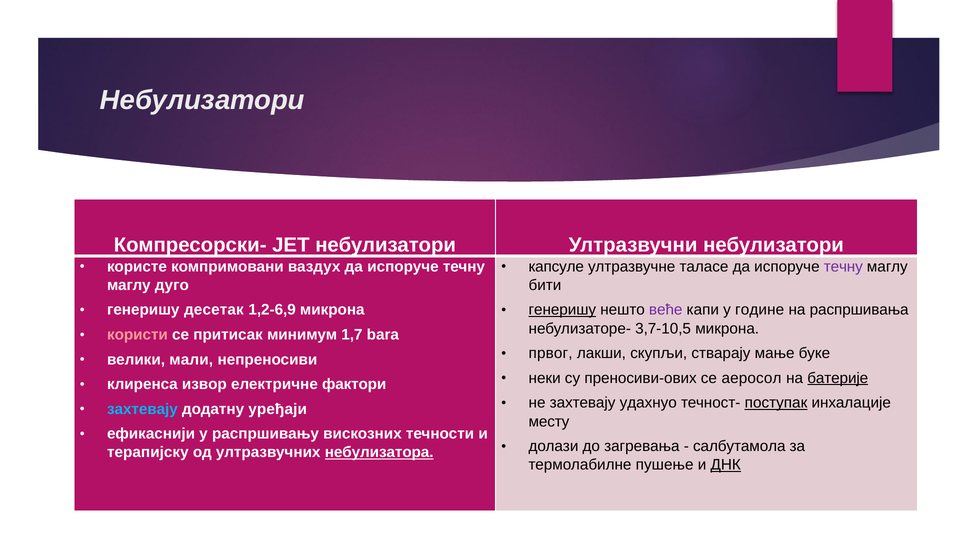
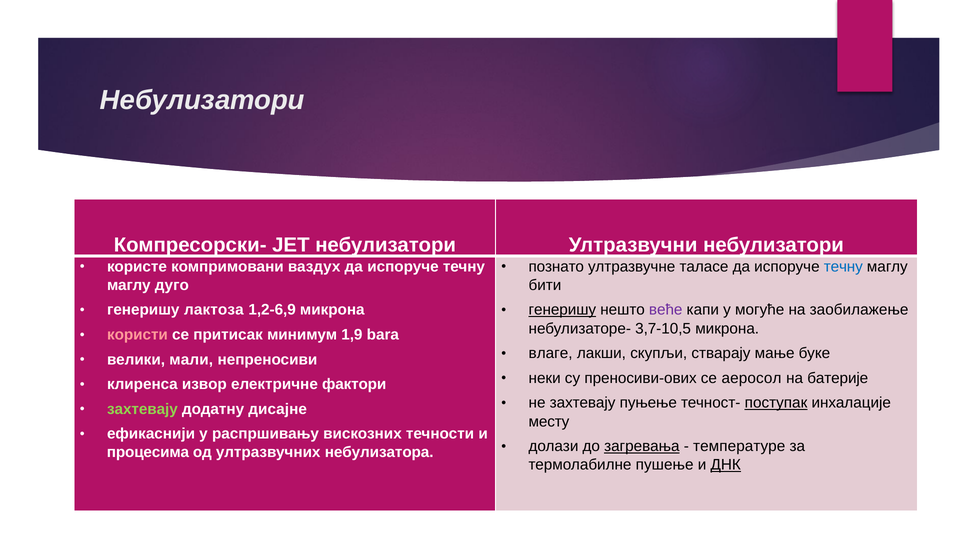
капсуле: капсуле -> познато (556, 267)
течну colour: purple -> blue (843, 267)
десетак: десетак -> лактоза (214, 310)
године: године -> могуће (760, 310)
распршивања: распршивања -> заобилажење (859, 310)
1,7: 1,7 -> 1,9 (352, 335)
првог: првог -> влаге (551, 353)
батерије underline: present -> none (838, 378)
удахнуо: удахнуо -> пуњење (648, 403)
захтевају colour: light blue -> light green (142, 409)
уређаји: уређаји -> дисајне (278, 409)
загревања underline: none -> present (642, 446)
салбутамола: салбутамола -> температуре (739, 446)
терапијску: терапијску -> процесима (148, 453)
небулизатора underline: present -> none (379, 453)
